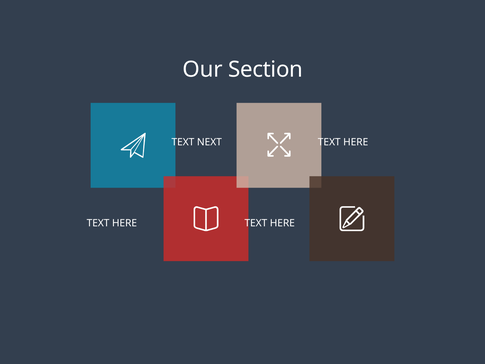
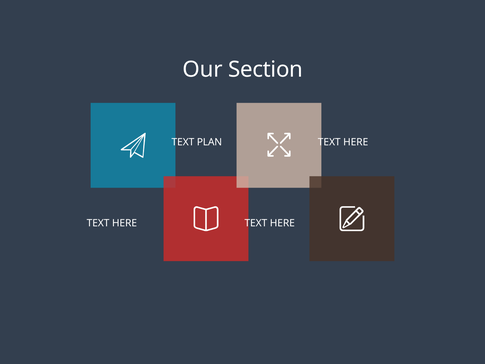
NEXT: NEXT -> PLAN (209, 142)
